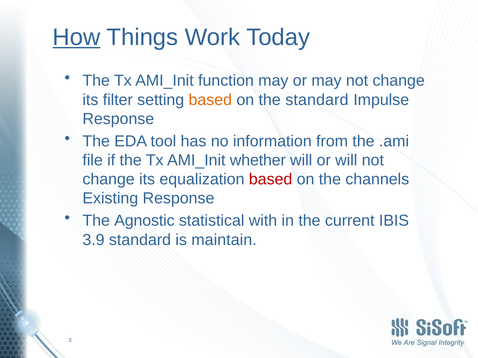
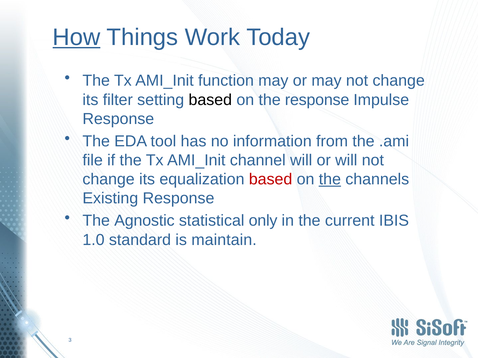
based colour: orange -> black (210, 100)
the standard: standard -> response (317, 100)
whether: whether -> channel (258, 160)
the underline: none -> present (330, 180)
with: with -> only (263, 221)
3.9: 3.9 -> 1.0 (94, 240)
